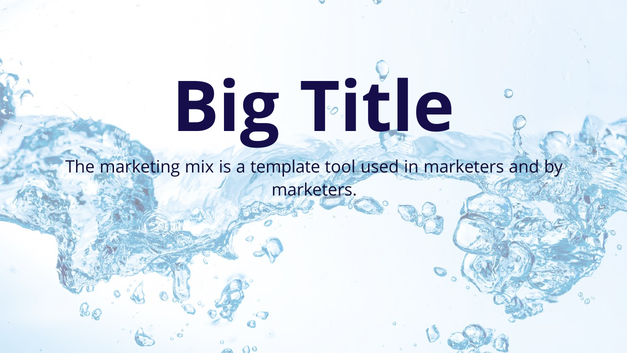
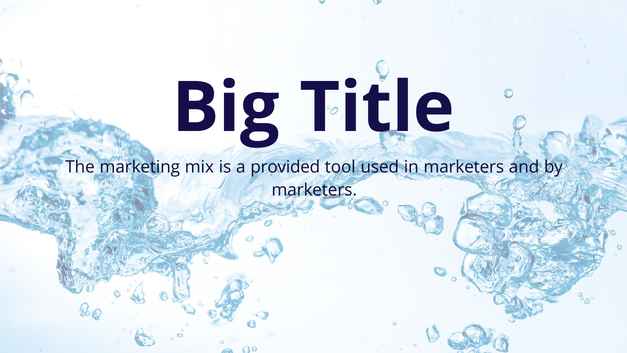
template: template -> provided (285, 167)
